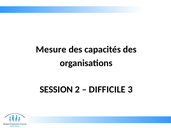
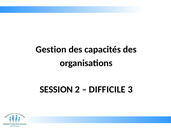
Mesure: Mesure -> Gestion (51, 50)
